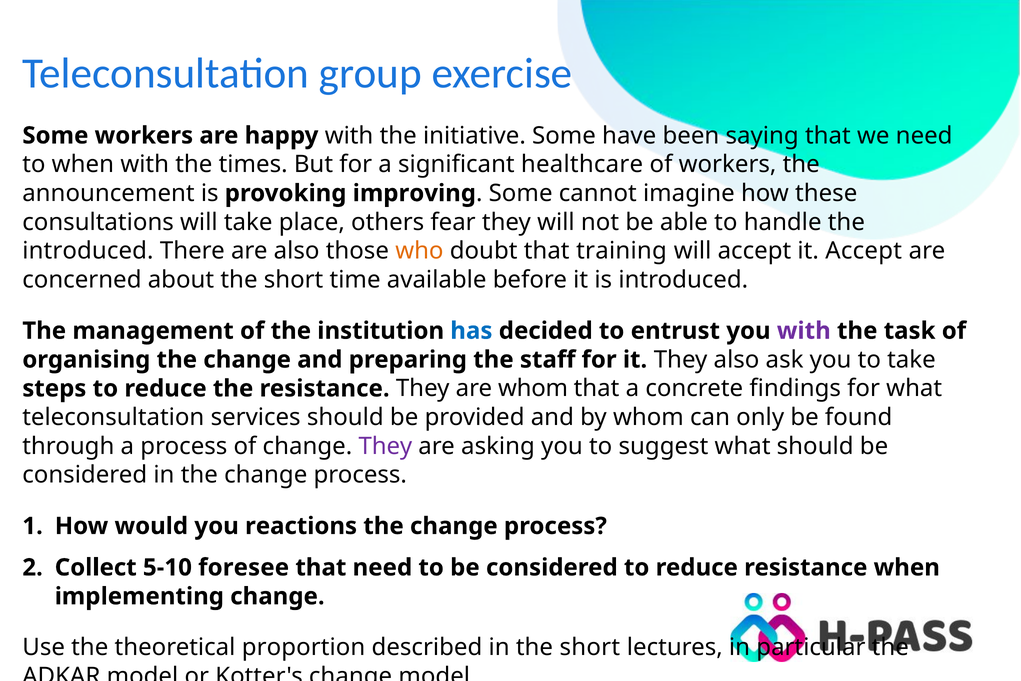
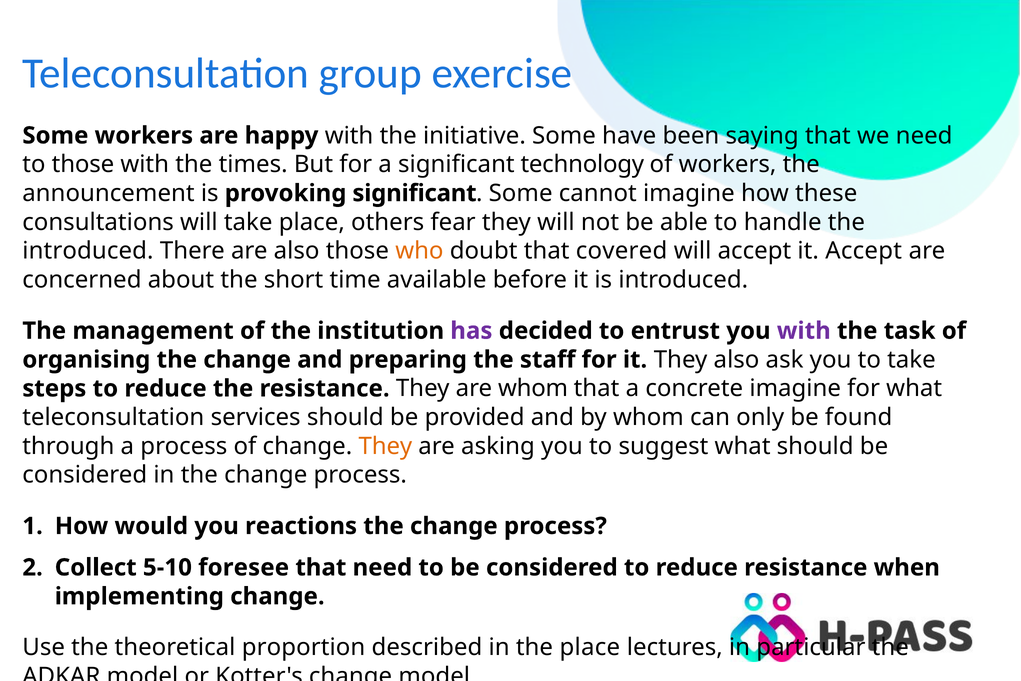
to when: when -> those (83, 164)
healthcare: healthcare -> technology (582, 164)
provoking improving: improving -> significant (414, 193)
training: training -> covered (622, 251)
has colour: blue -> purple (471, 331)
concrete findings: findings -> imagine (795, 388)
They colour: purple -> orange (385, 446)
in the short: short -> place (590, 647)
